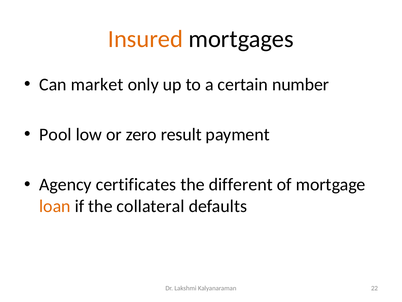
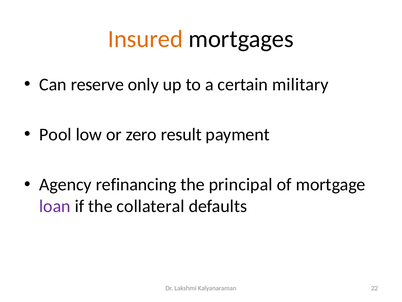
market: market -> reserve (97, 84)
number: number -> military (300, 84)
certificates: certificates -> refinancing (136, 184)
different: different -> principal (241, 184)
loan colour: orange -> purple (55, 206)
